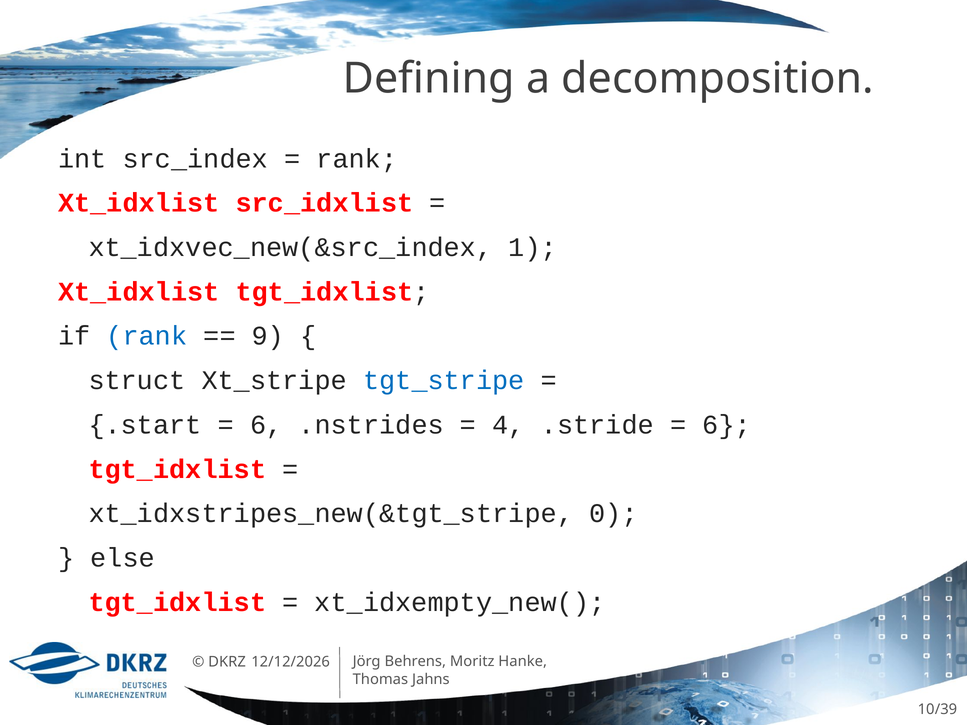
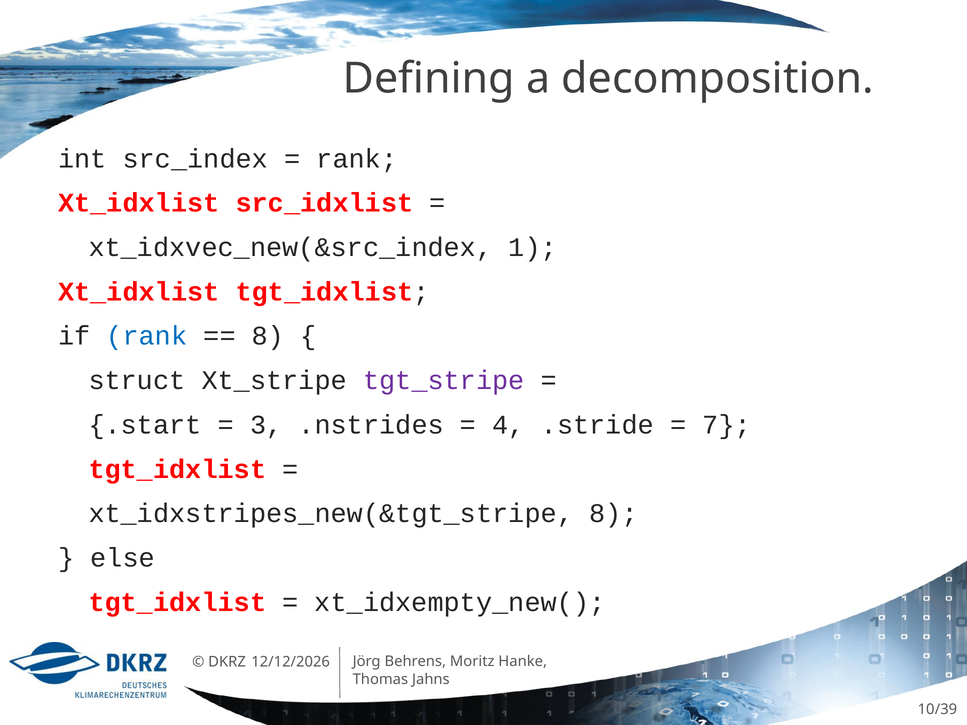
9: 9 -> 8 (268, 336)
tgt_stripe colour: blue -> purple (444, 381)
6: 6 -> 3 (266, 425)
6: 6 -> 7 (727, 425)
xt_idxstripes_new(&tgt_stripe 0: 0 -> 8 (614, 514)
